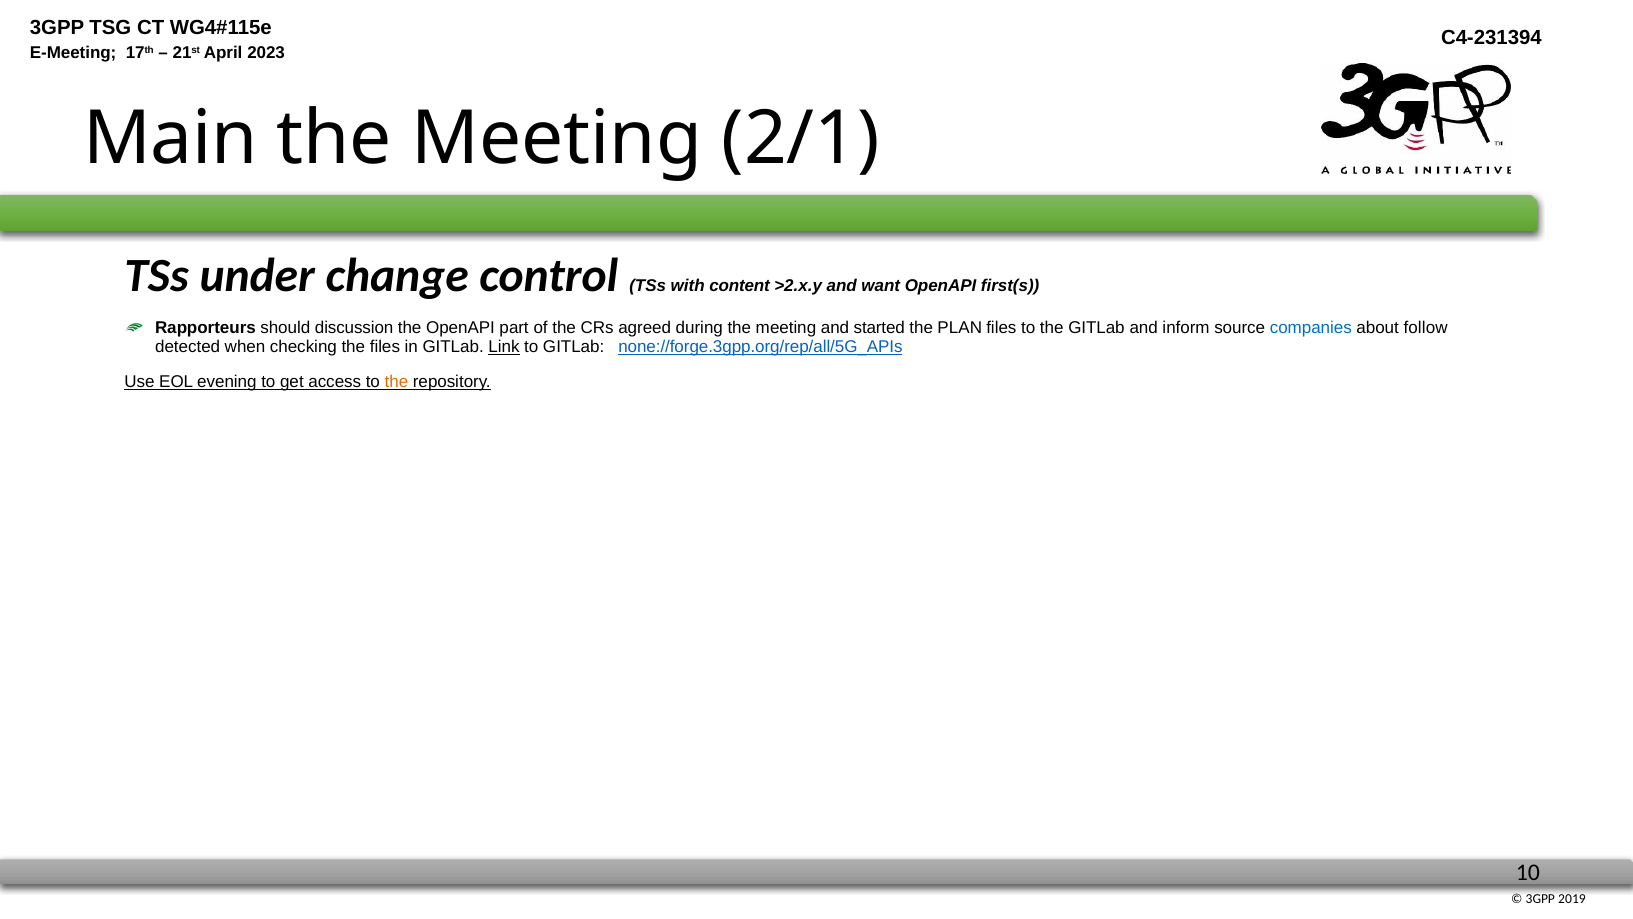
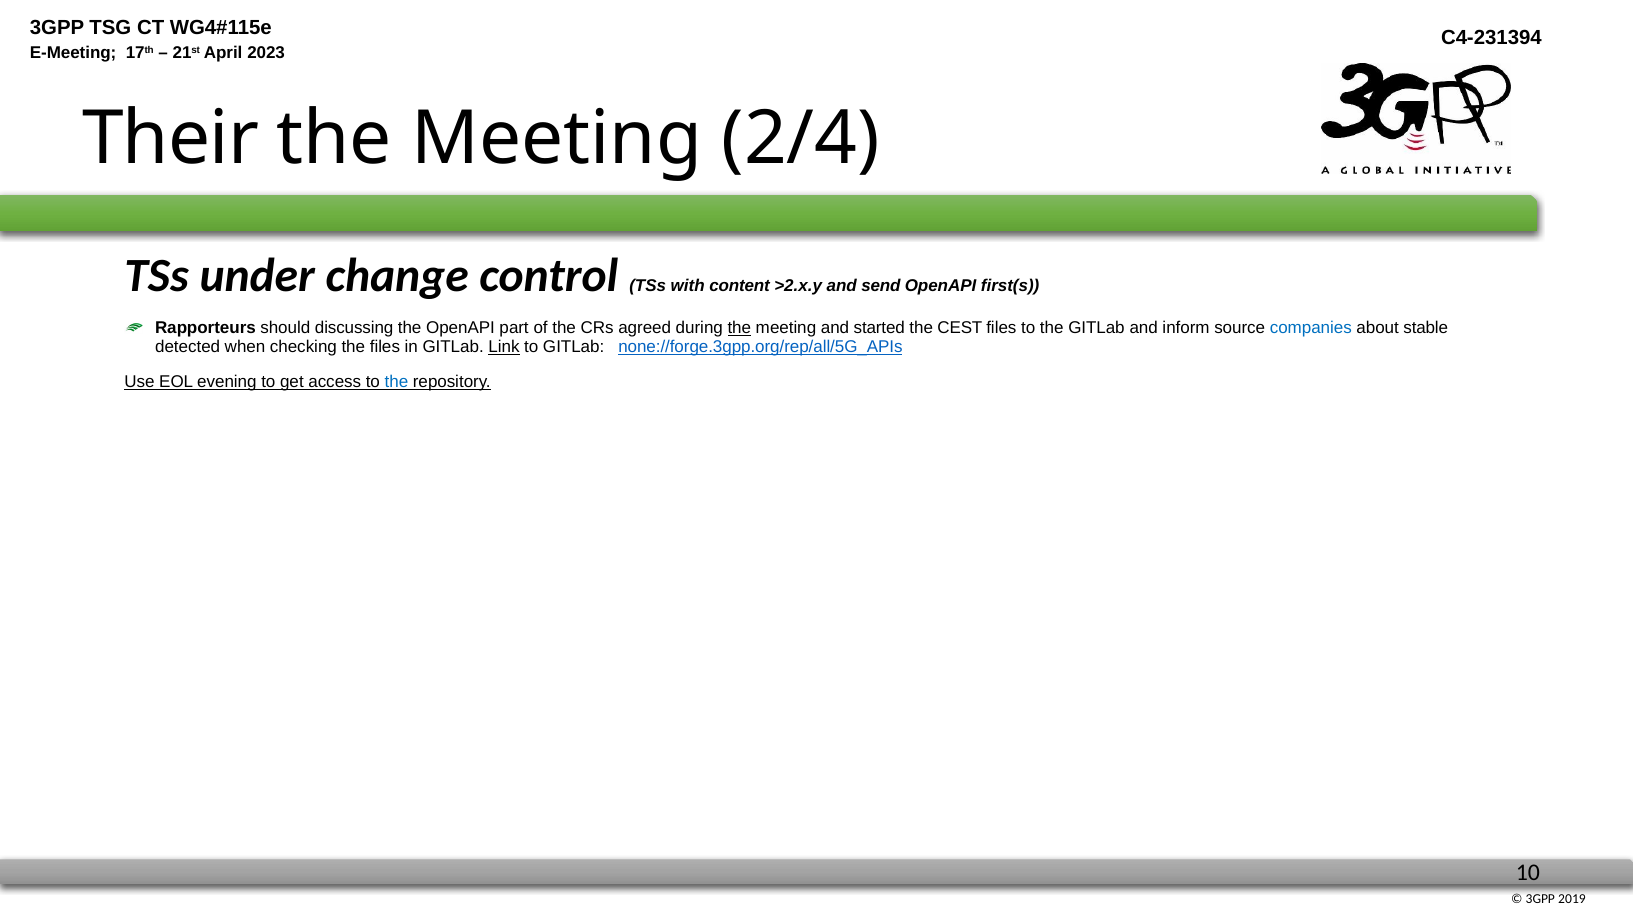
Main: Main -> Their (171, 139)
2/1: 2/1 -> 2/4 (801, 139)
want: want -> send (881, 286)
discussion: discussion -> discussing (354, 328)
the underline: none -> present (739, 328)
PLAN: PLAN -> CEST (960, 328)
follow: follow -> stable (1426, 328)
the colour: orange -> blue (396, 382)
